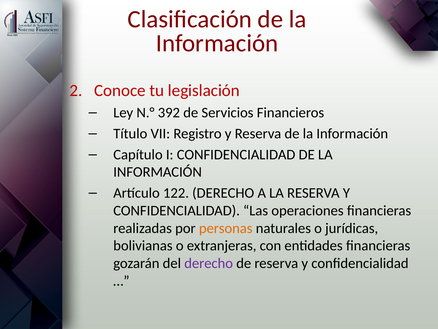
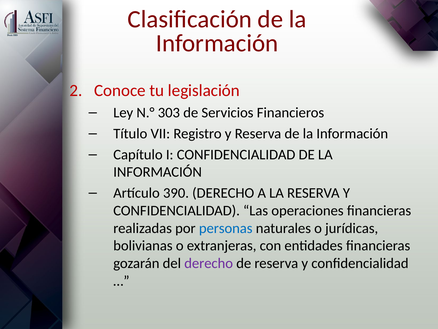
392: 392 -> 303 (169, 112)
122: 122 -> 390 (176, 193)
personas colour: orange -> blue (226, 228)
